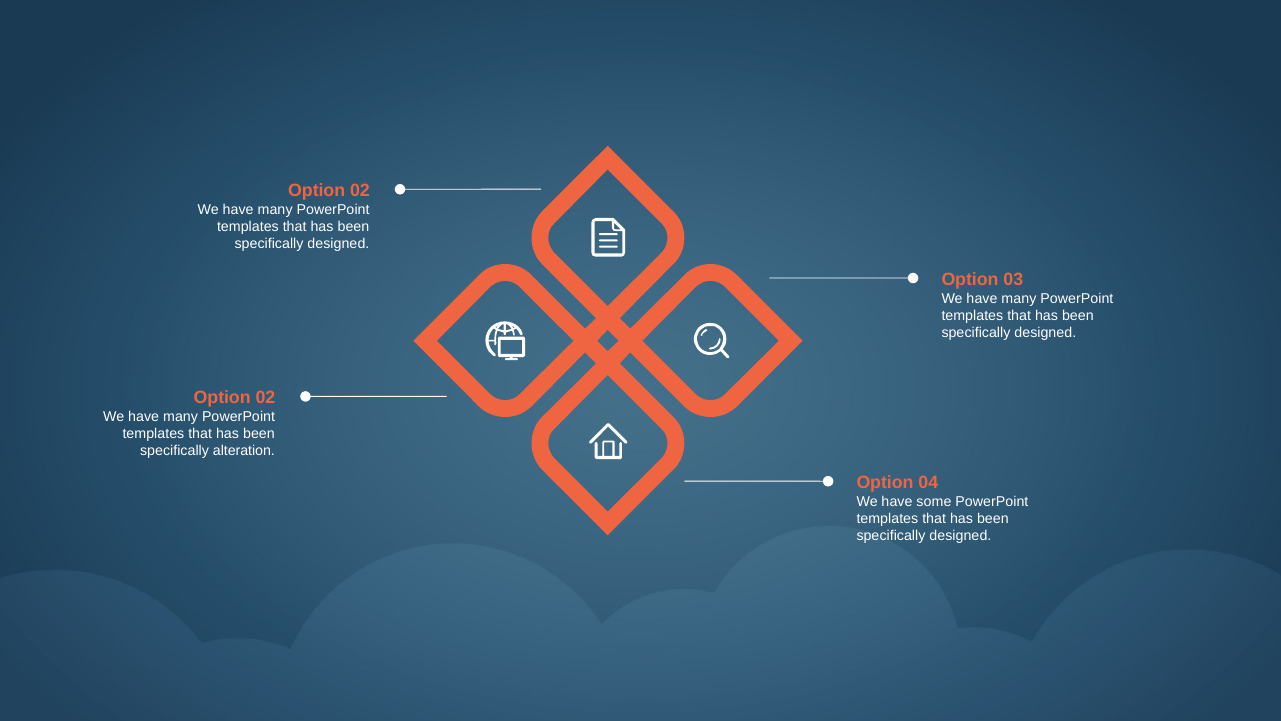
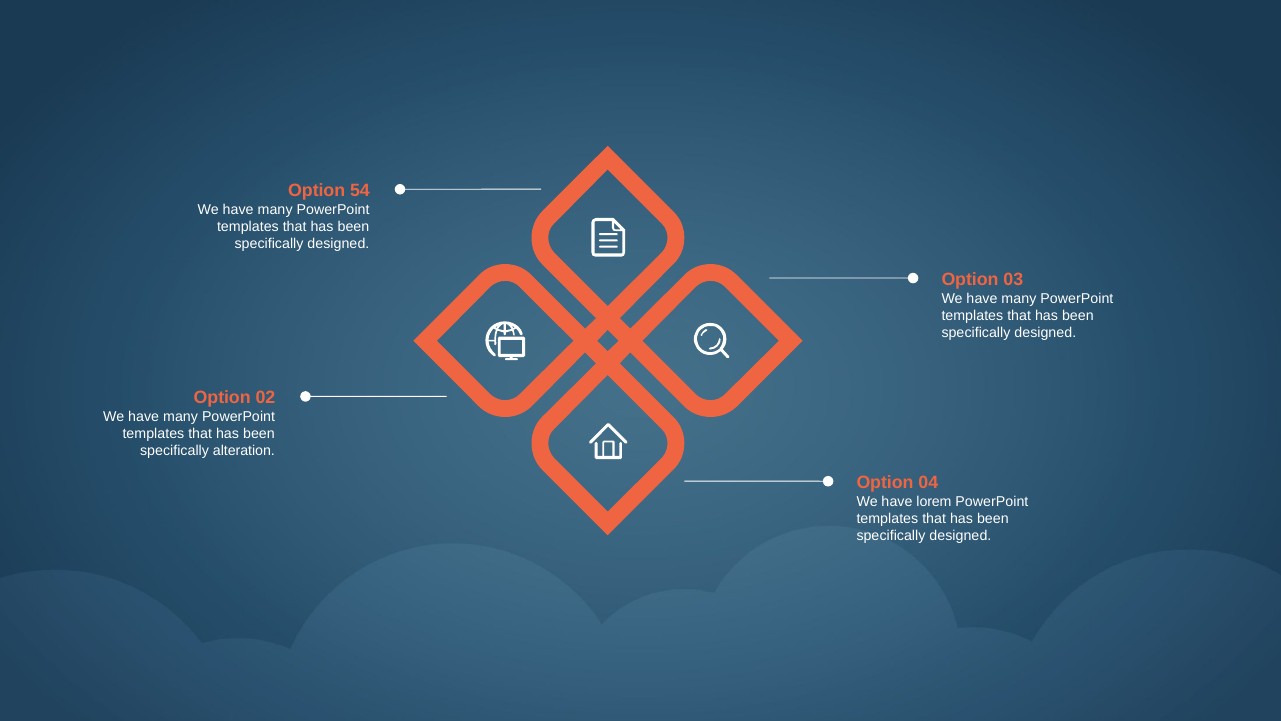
02: 02 -> 54 (360, 191)
some: some -> lorem (934, 502)
